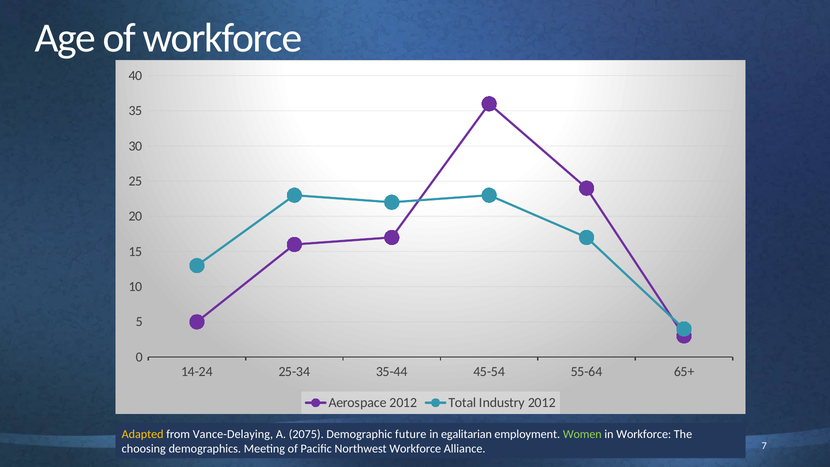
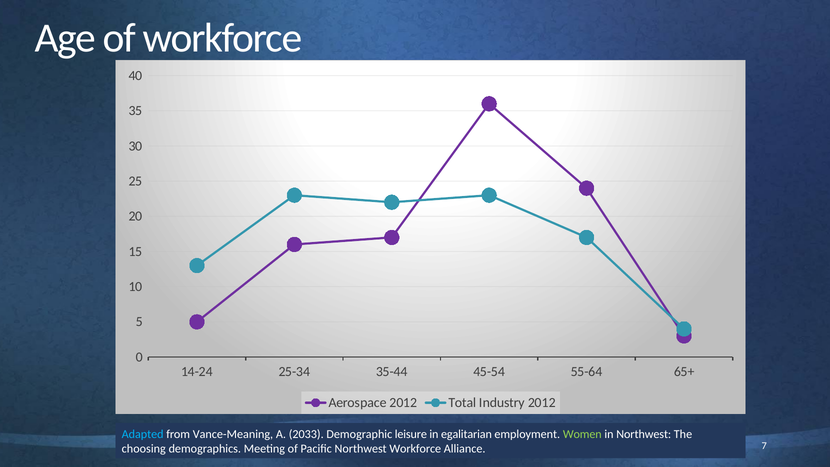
Adapted colour: yellow -> light blue (143, 434)
Vance-Delaying: Vance-Delaying -> Vance-Meaning (233, 434)
2075: 2075 -> 2033 (306, 434)
future: future -> leisure (411, 434)
in Workforce: Workforce -> Northwest (644, 434)
